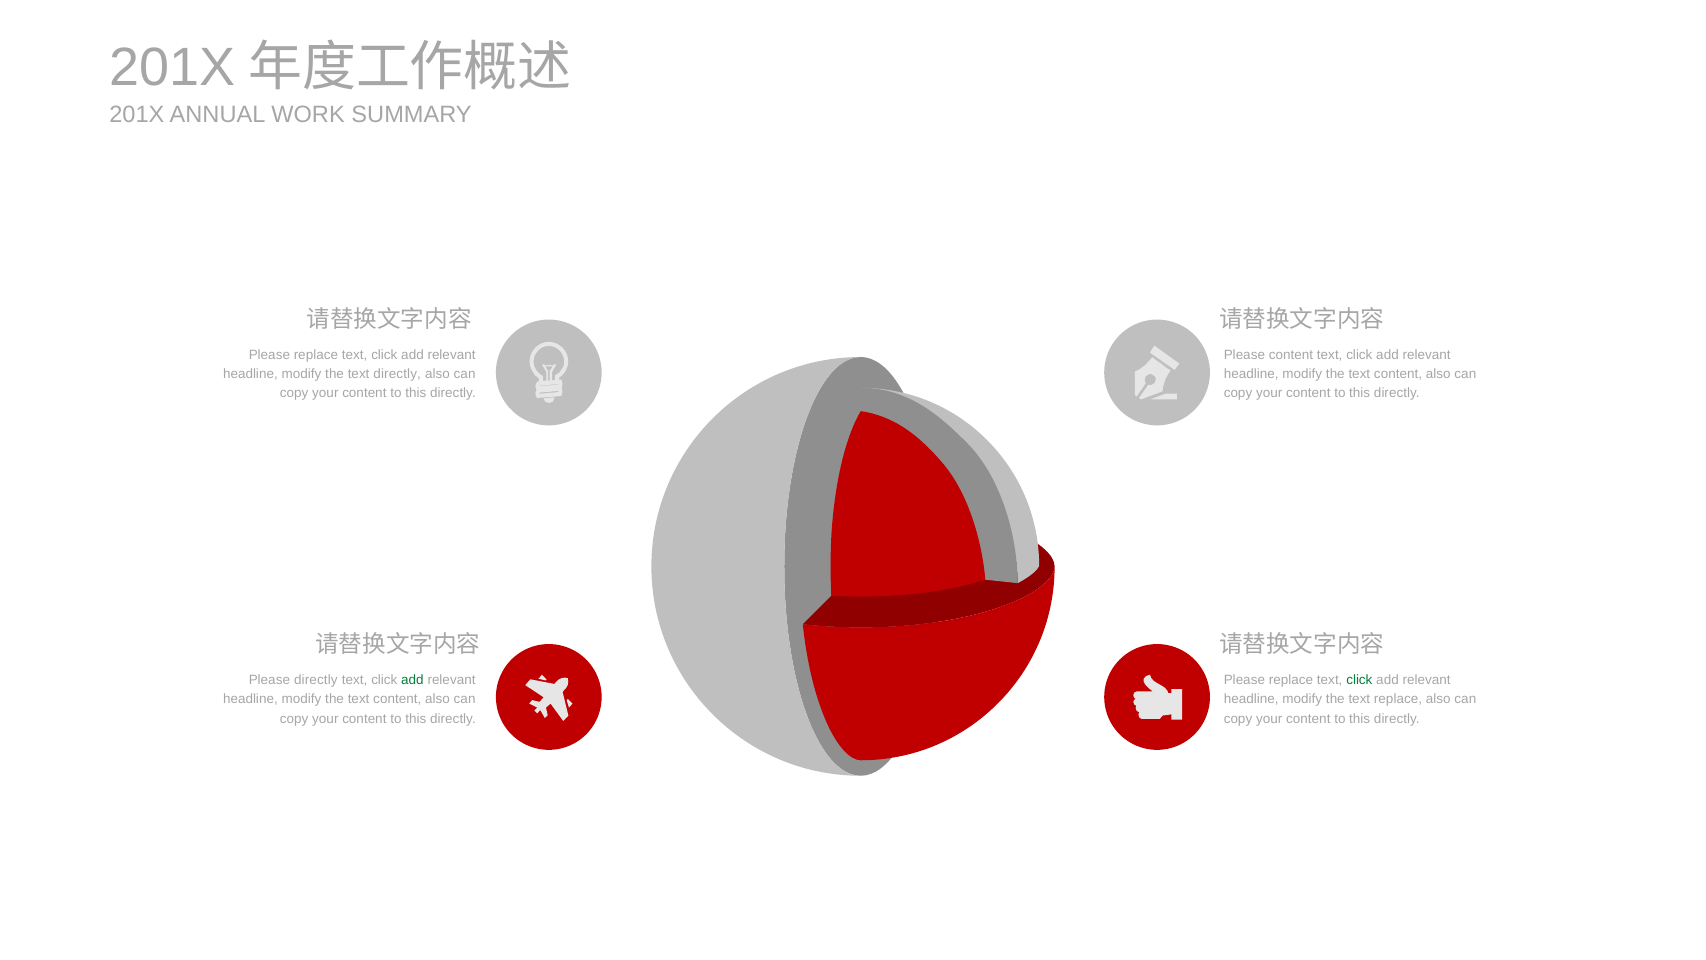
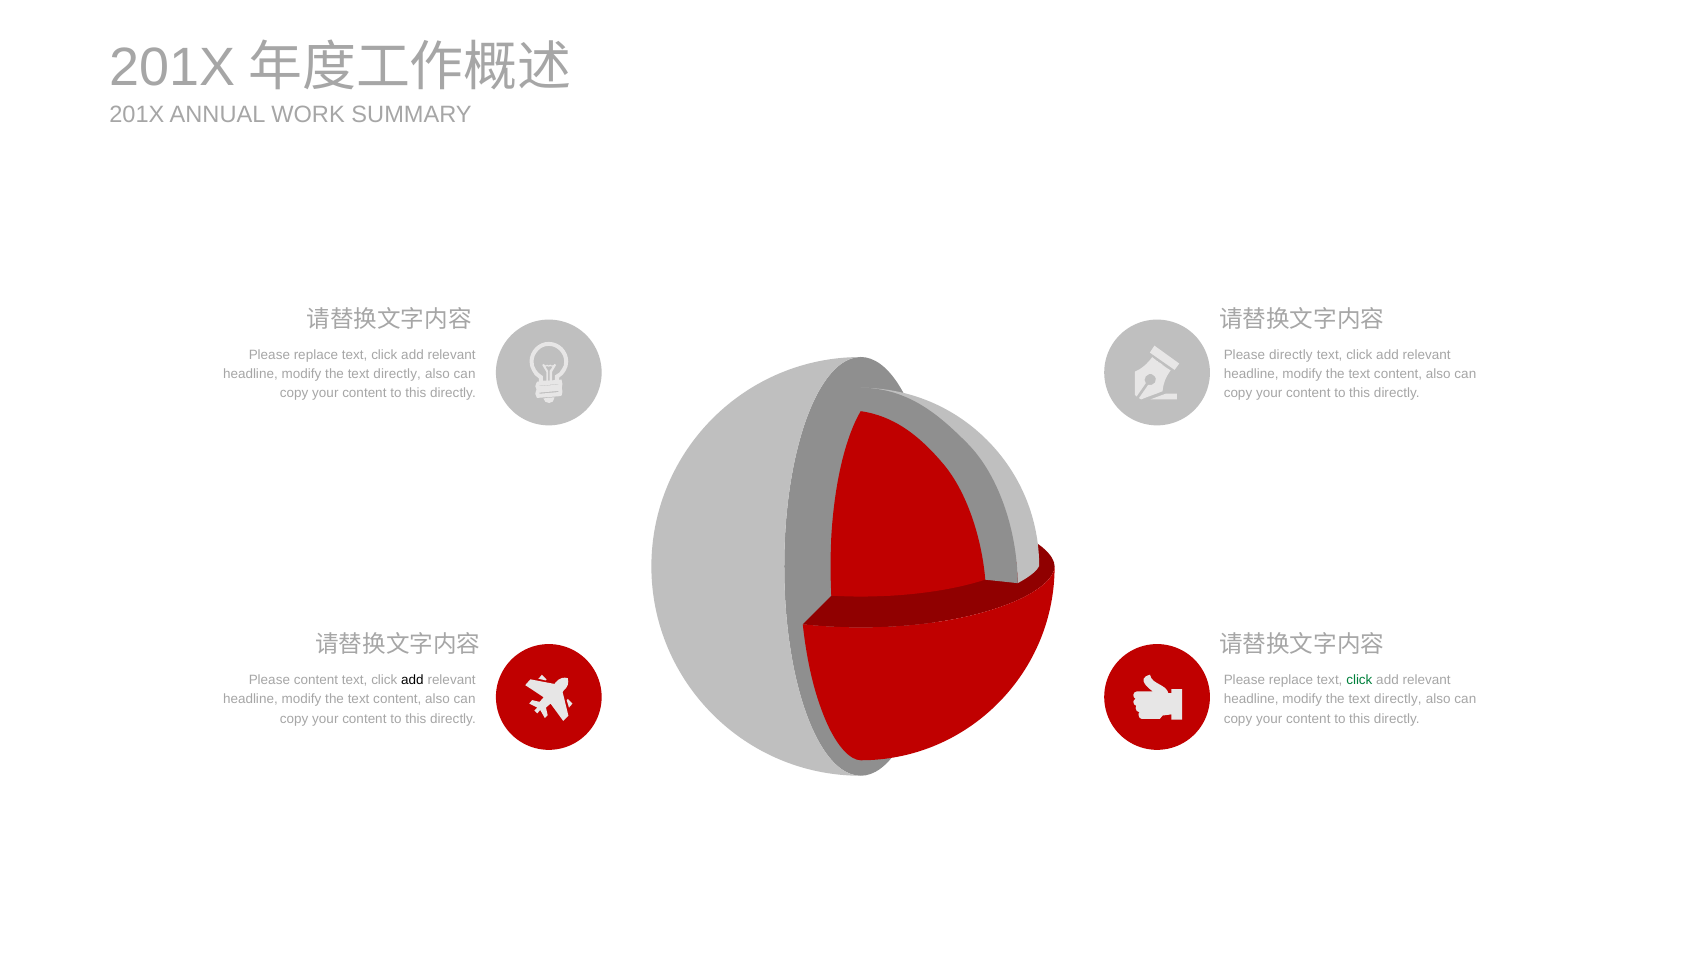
Please content: content -> directly (1291, 355)
Please directly: directly -> content (316, 680)
add colour: green -> black (412, 680)
replace: replace -> directly (1398, 699)
